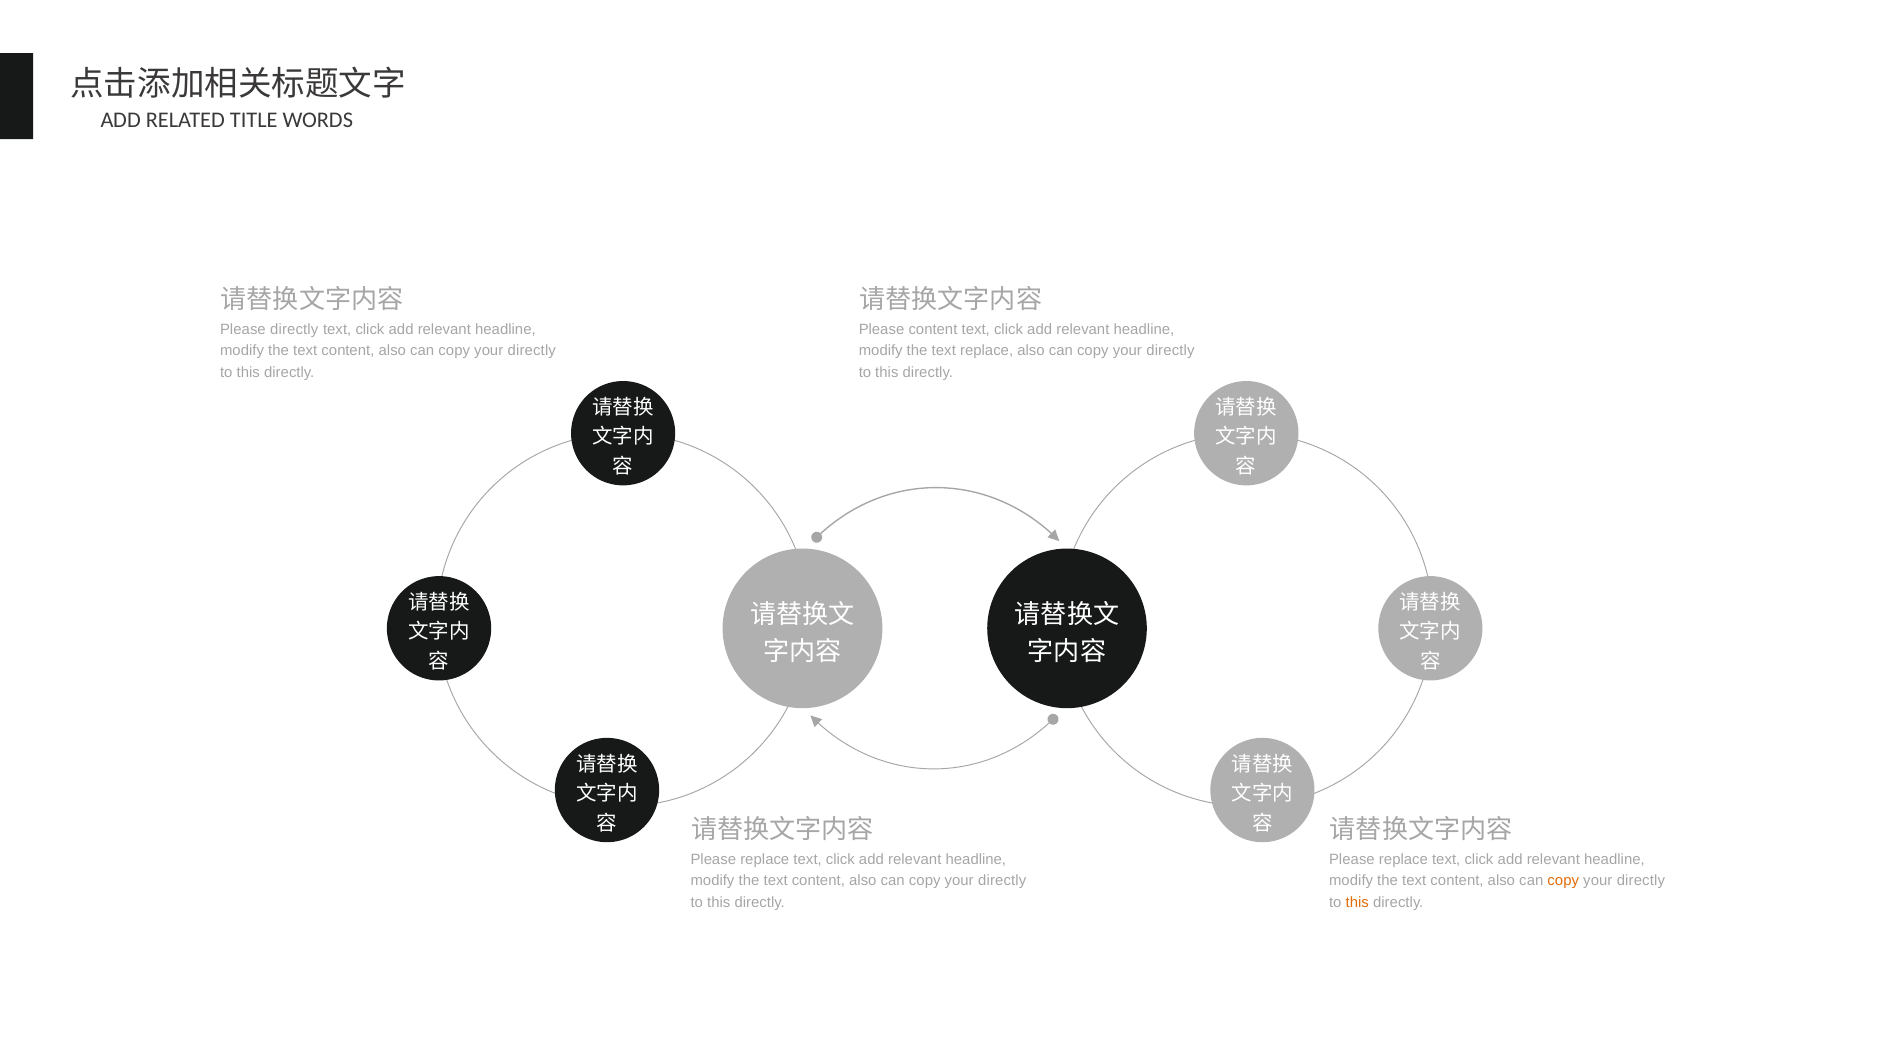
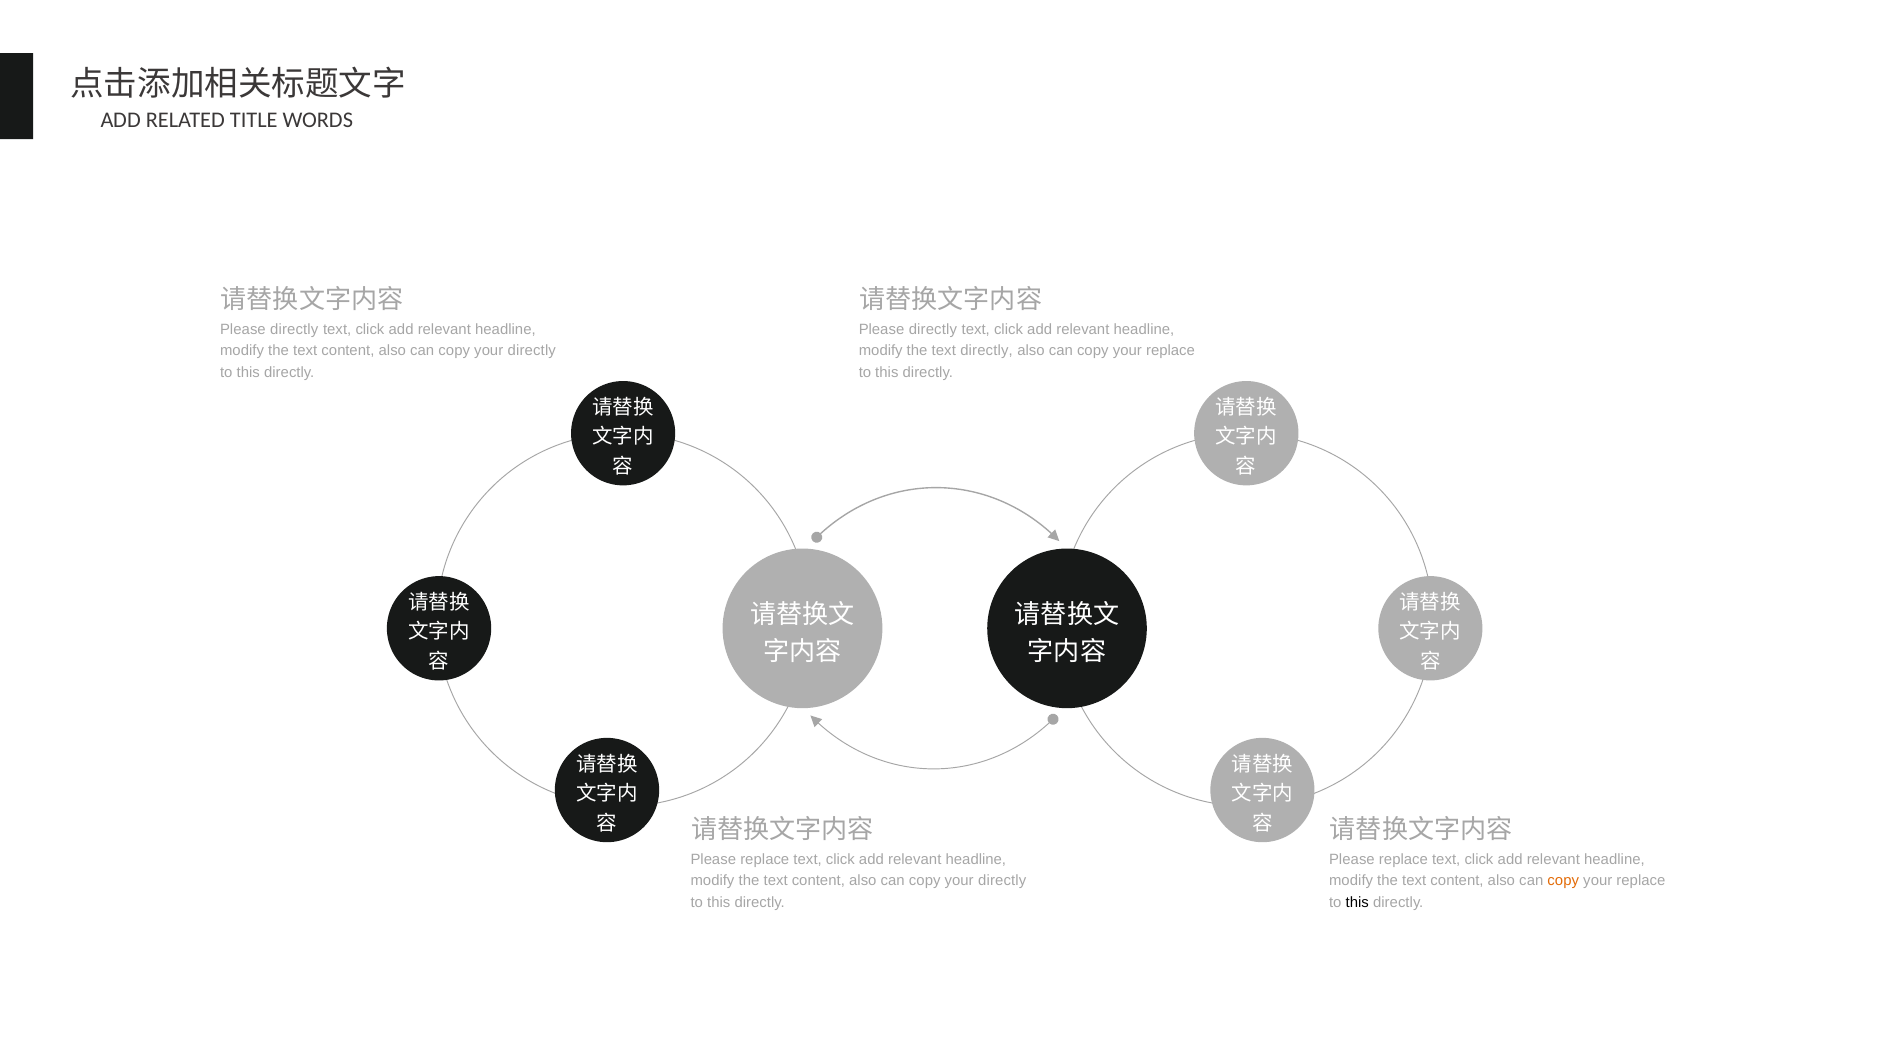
content: content -> directly (933, 329)
text replace: replace -> directly (987, 351)
directly: directly -> replace (1171, 351)
directly: directly -> replace (1641, 881)
this colour: orange -> black (1357, 902)
